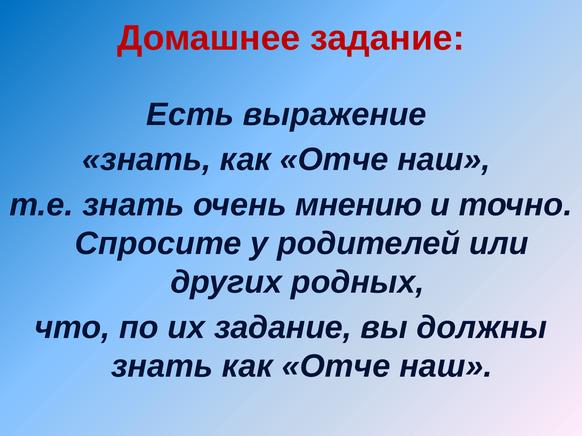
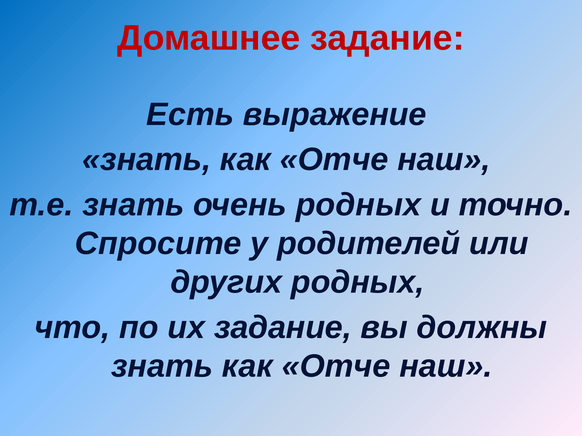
очень мнению: мнению -> родных (358, 205)
